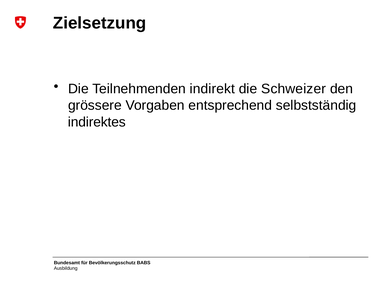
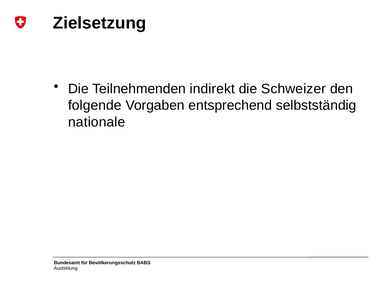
grössere: grössere -> folgende (95, 106)
indirektes: indirektes -> nationale (97, 122)
